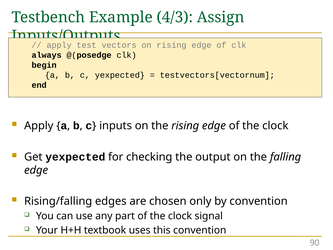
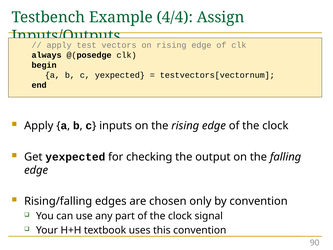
4/3: 4/3 -> 4/4 (175, 17)
